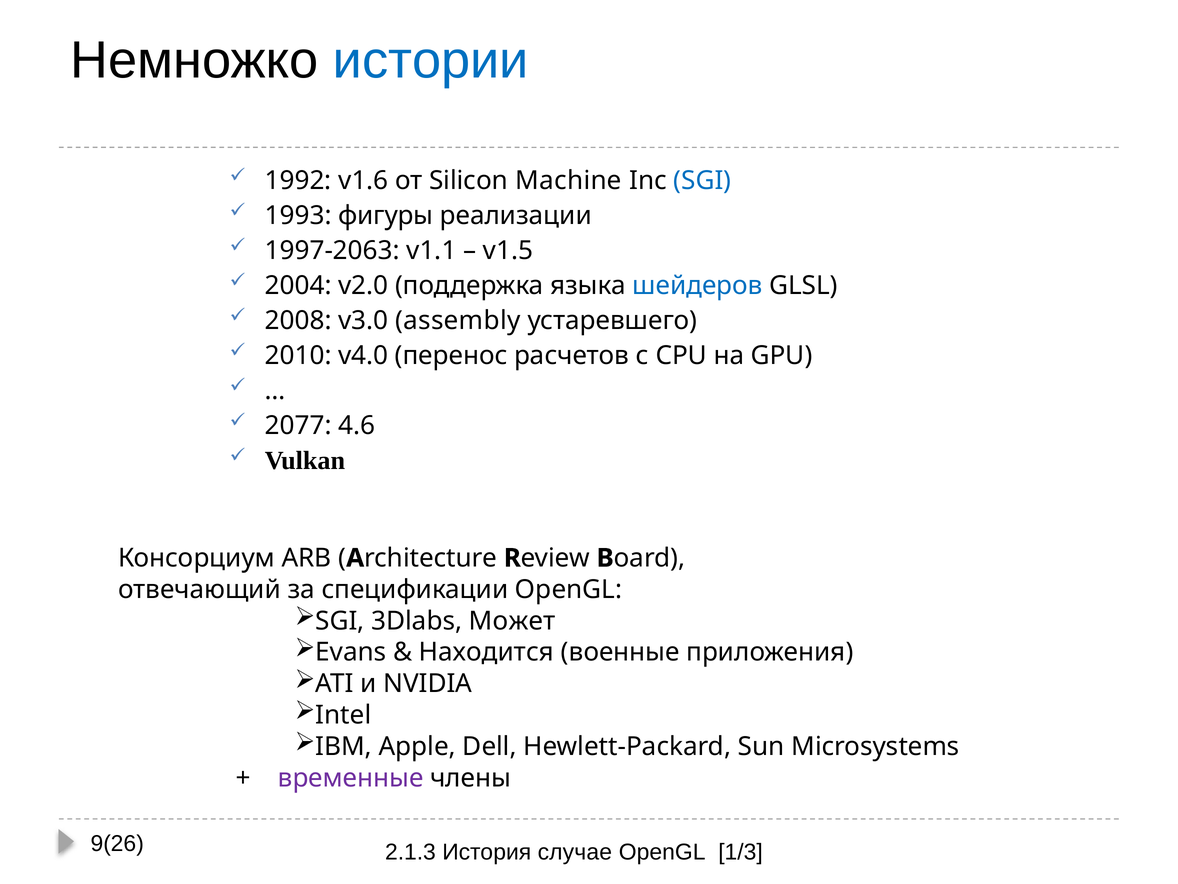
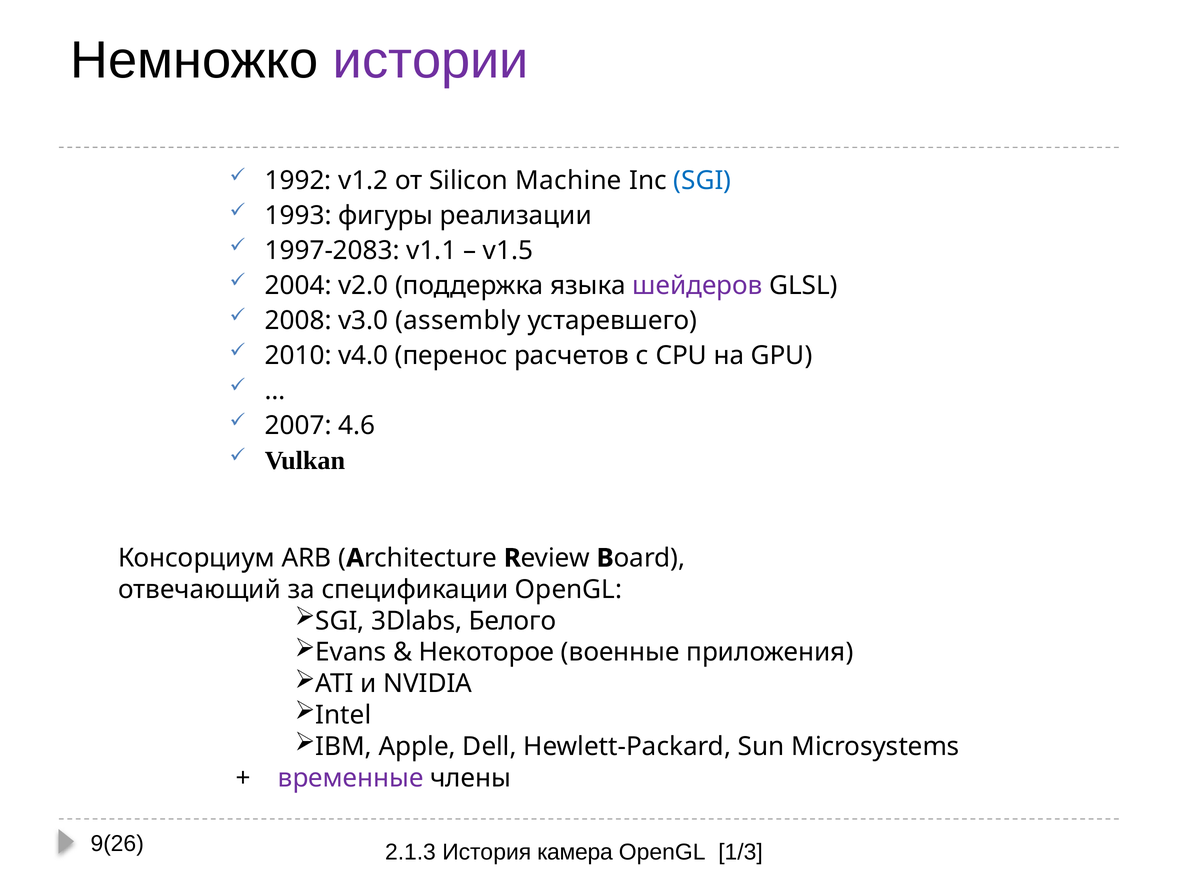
истории colour: blue -> purple (431, 60)
v1.6: v1.6 -> v1.2 (363, 181)
1997-2063: 1997-2063 -> 1997-2083 (332, 251)
шейдеров colour: blue -> purple (697, 286)
2077: 2077 -> 2007 (298, 425)
Может: Может -> Белого (512, 621)
Находится: Находится -> Некоторое (487, 652)
случае: случае -> камера (575, 852)
